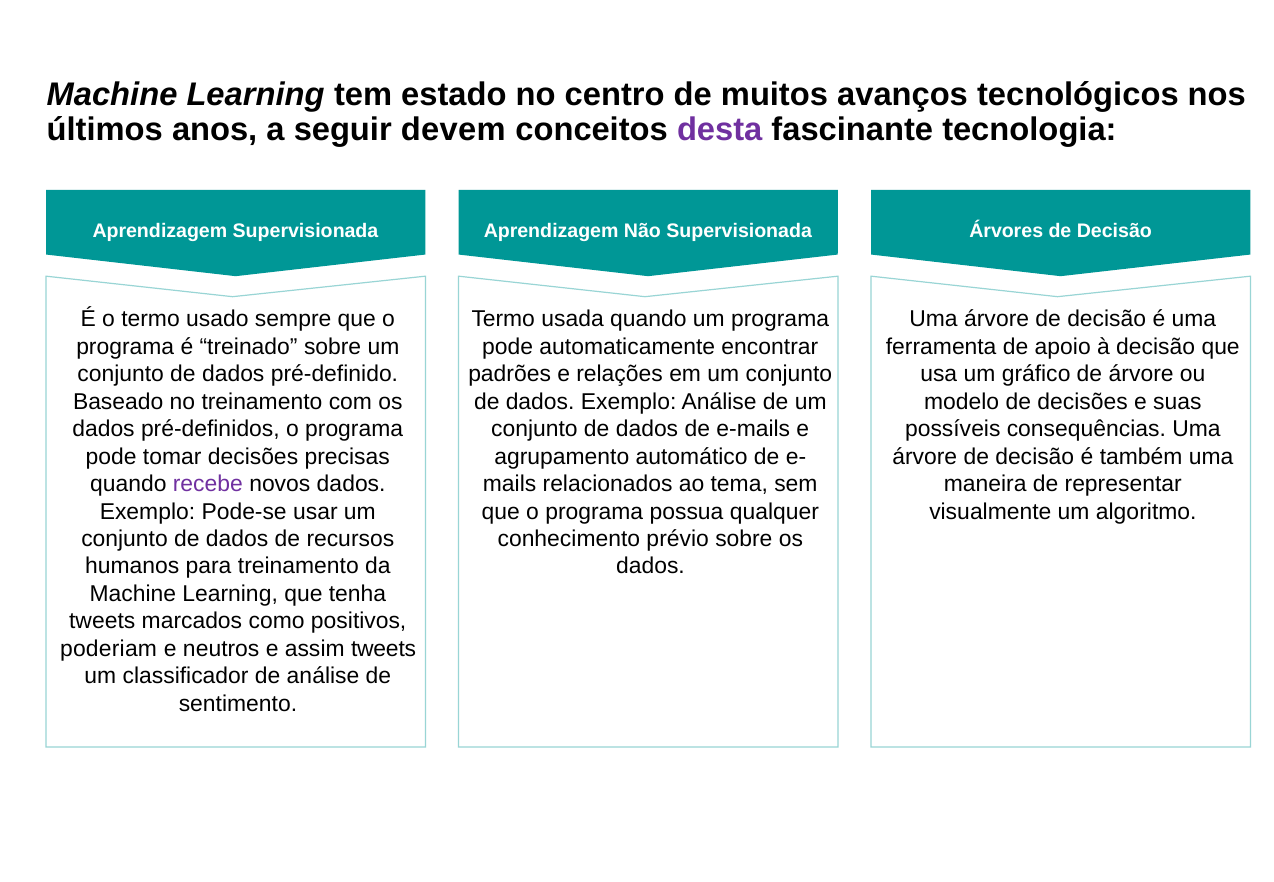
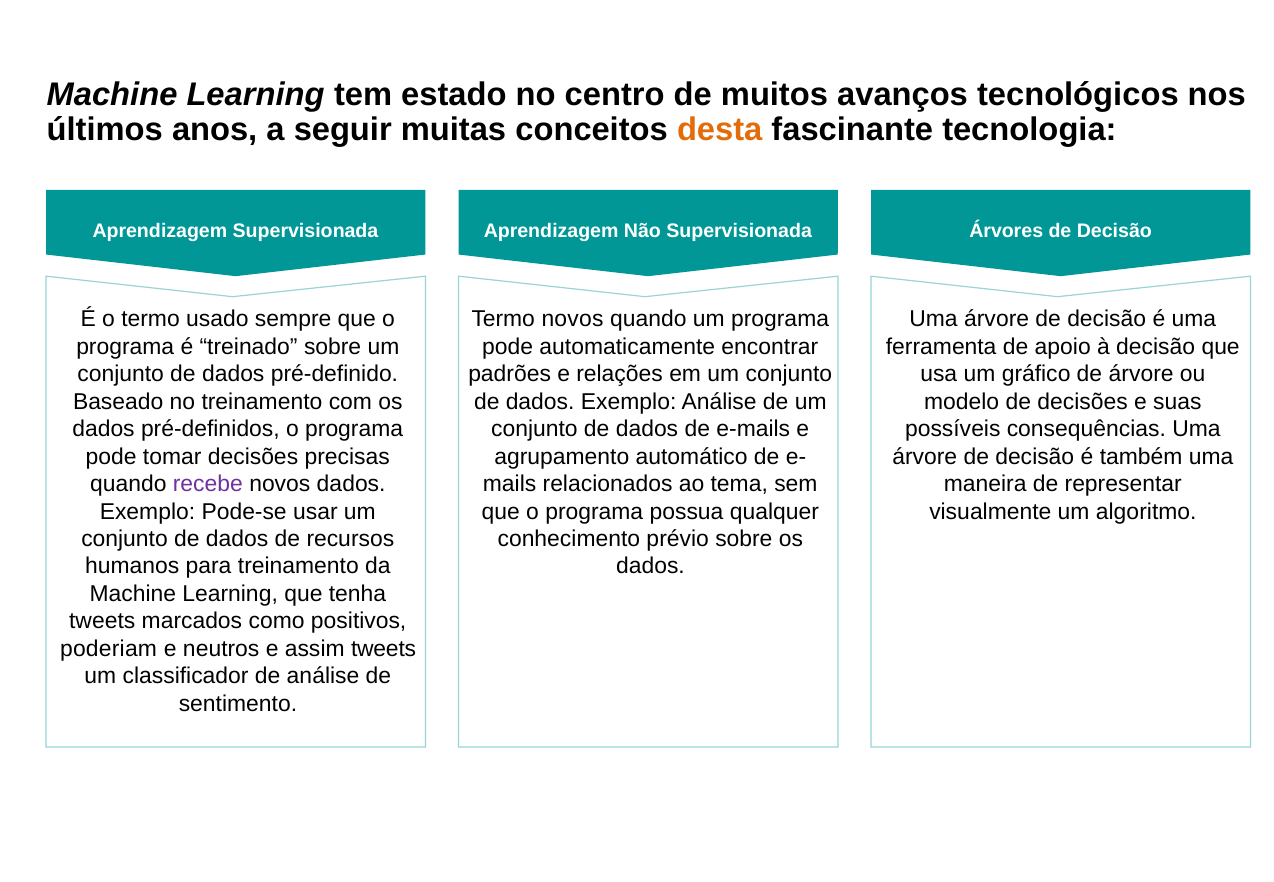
devem: devem -> muitas (454, 130)
desta colour: purple -> orange (720, 130)
Termo usada: usada -> novos (573, 319)
